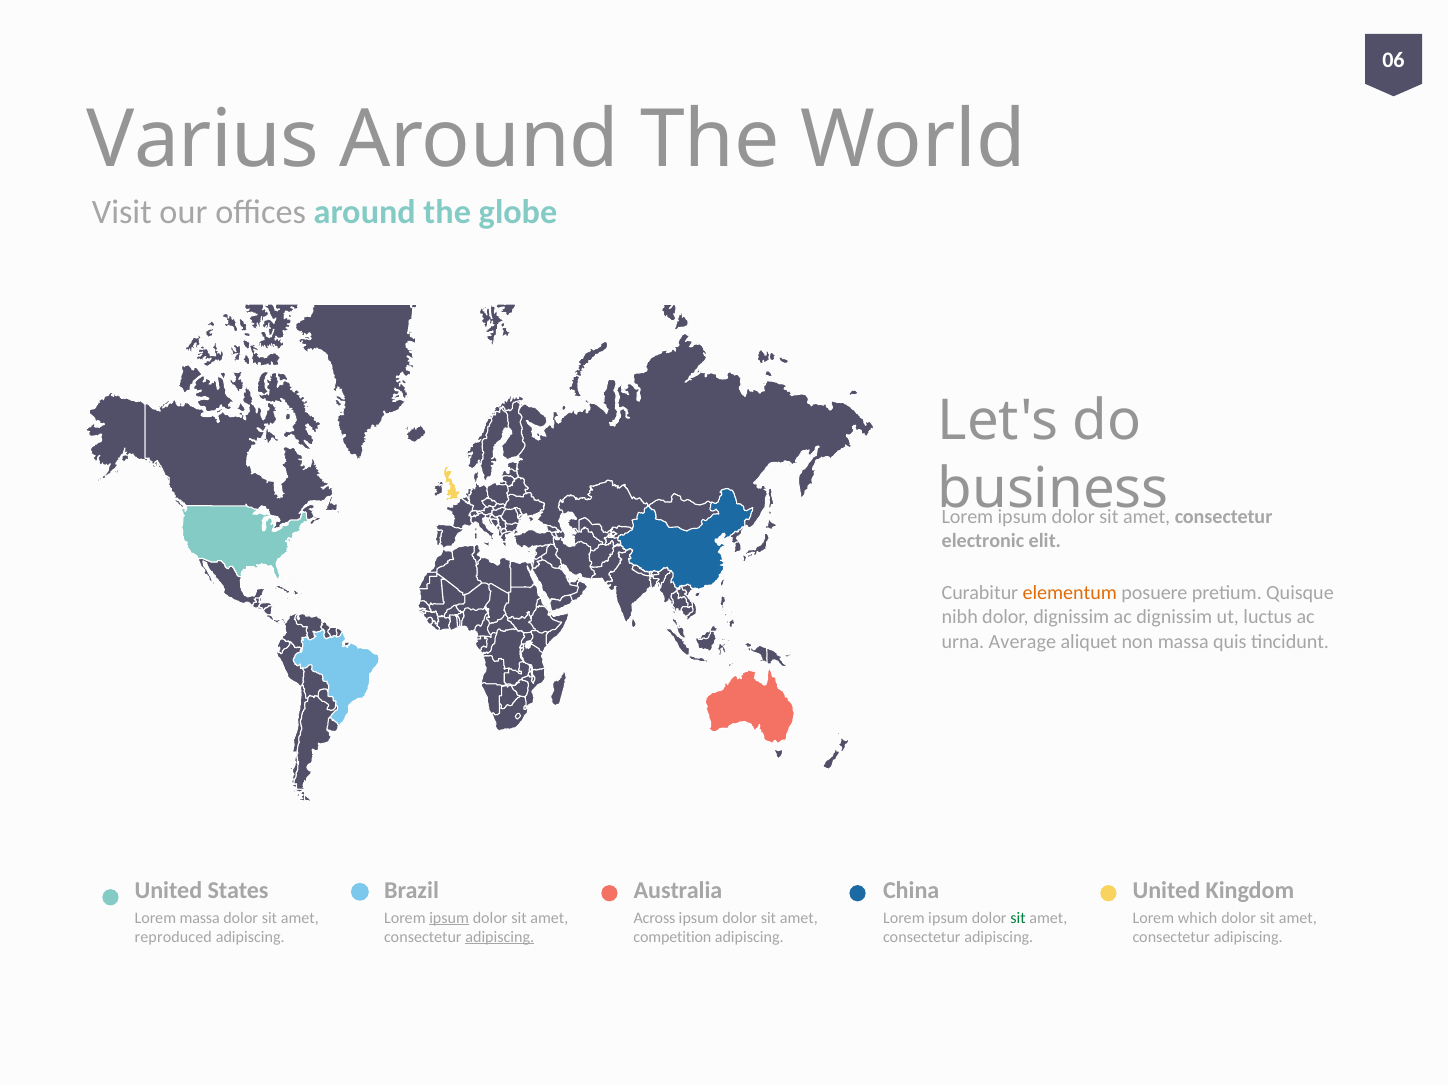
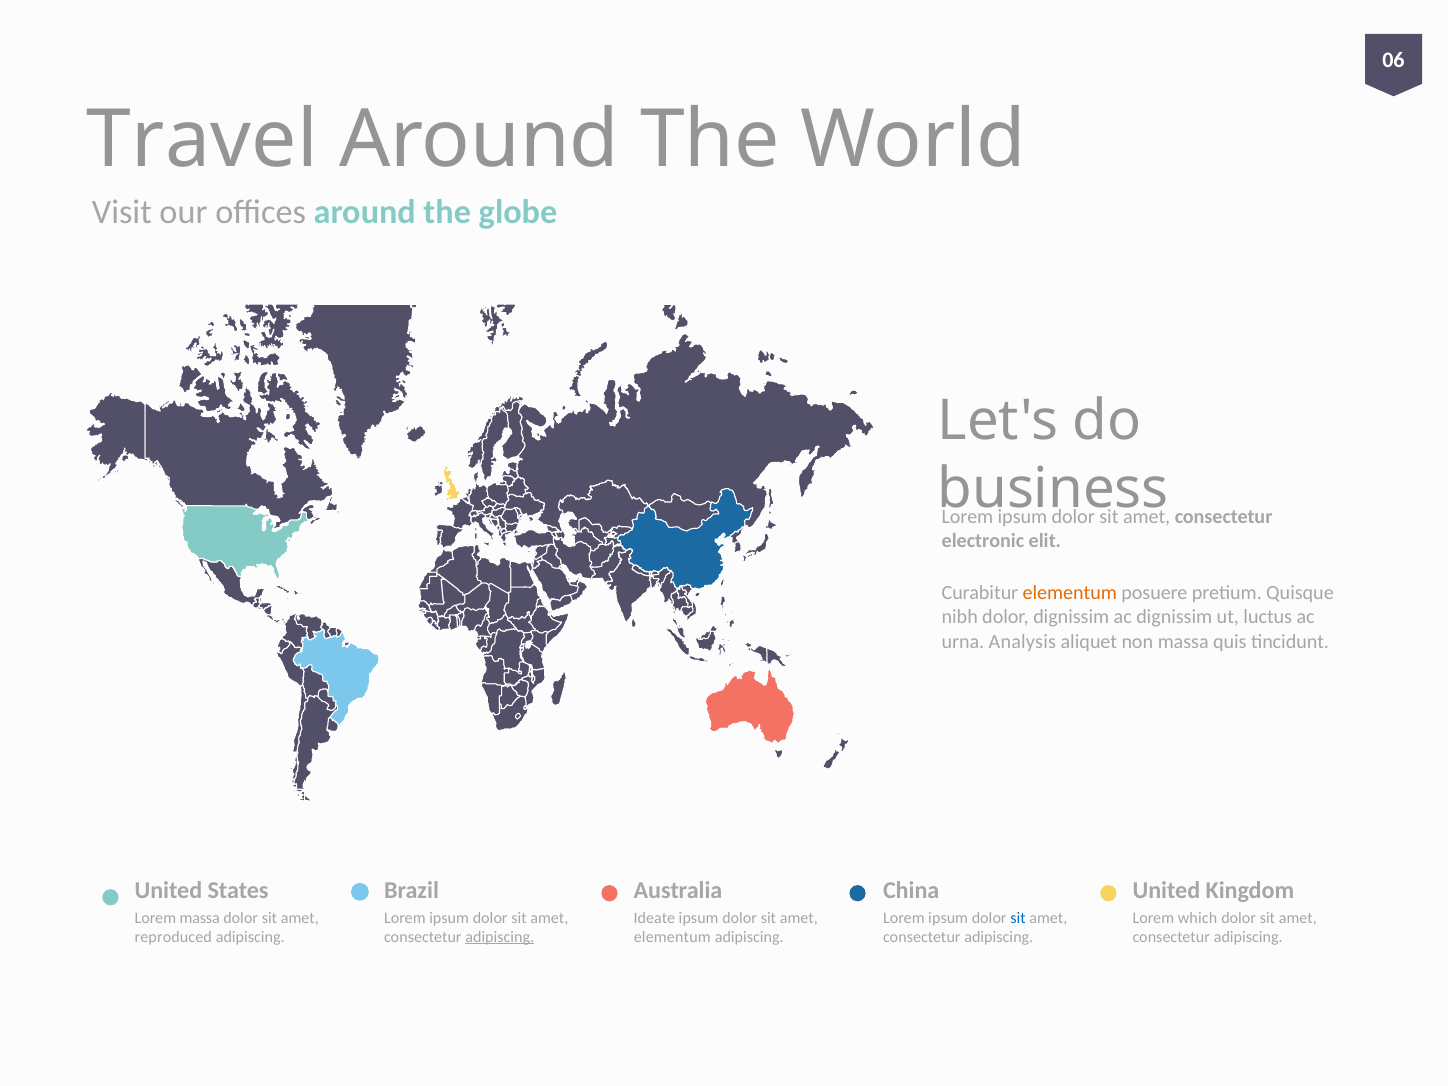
Varius: Varius -> Travel (202, 140)
Average: Average -> Analysis (1022, 641)
ipsum underline: present -> none (449, 918)
Across: Across -> Ideate (654, 918)
sit colour: green -> blue (1018, 918)
competition: competition -> elementum (672, 937)
